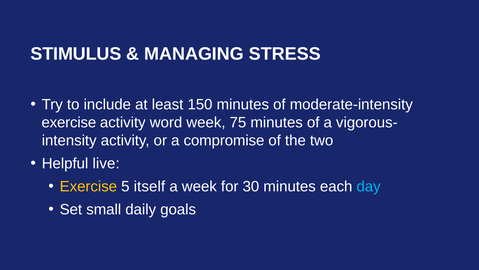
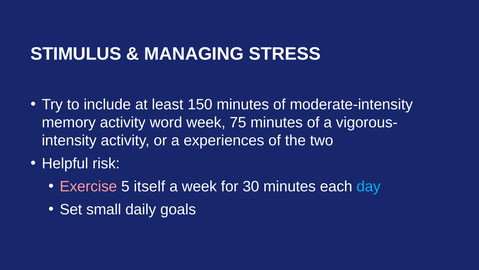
exercise: exercise -> memory (69, 122)
compromise: compromise -> experiences (224, 140)
live: live -> risk (106, 163)
Exercise colour: yellow -> pink (88, 186)
